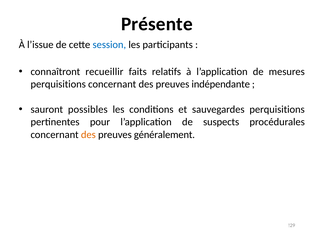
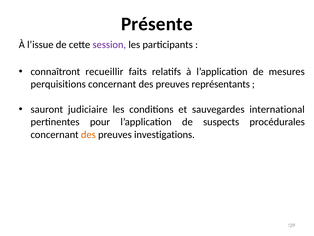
session colour: blue -> purple (109, 45)
indépendante: indépendante -> représentants (221, 84)
possibles: possibles -> judiciaire (88, 109)
sauvegardes perquisitions: perquisitions -> international (277, 109)
généralement: généralement -> investigations (164, 134)
